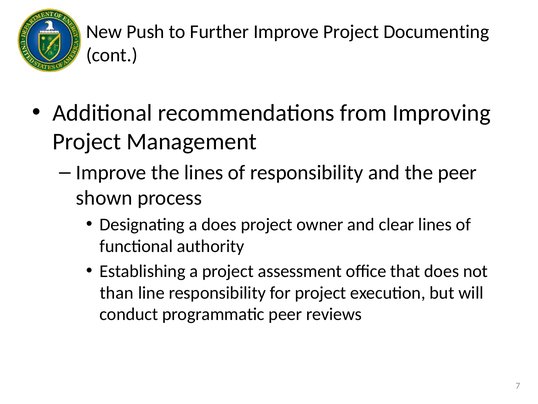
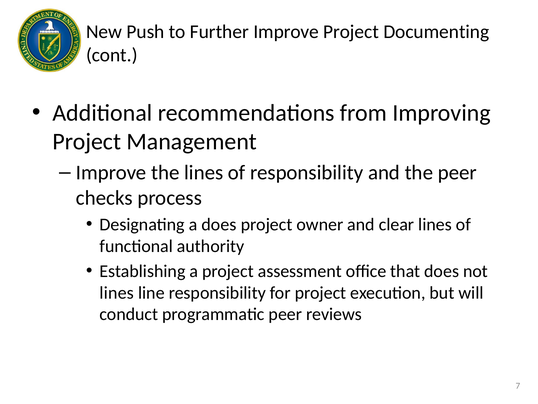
shown: shown -> checks (104, 198)
than: than -> lines (117, 292)
